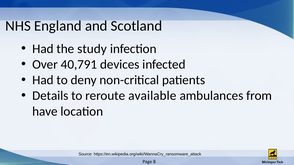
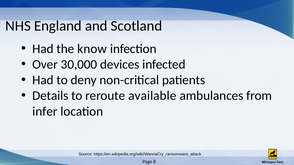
study: study -> know (92, 49)
40,791: 40,791 -> 30,000 (79, 65)
have: have -> infer (45, 112)
